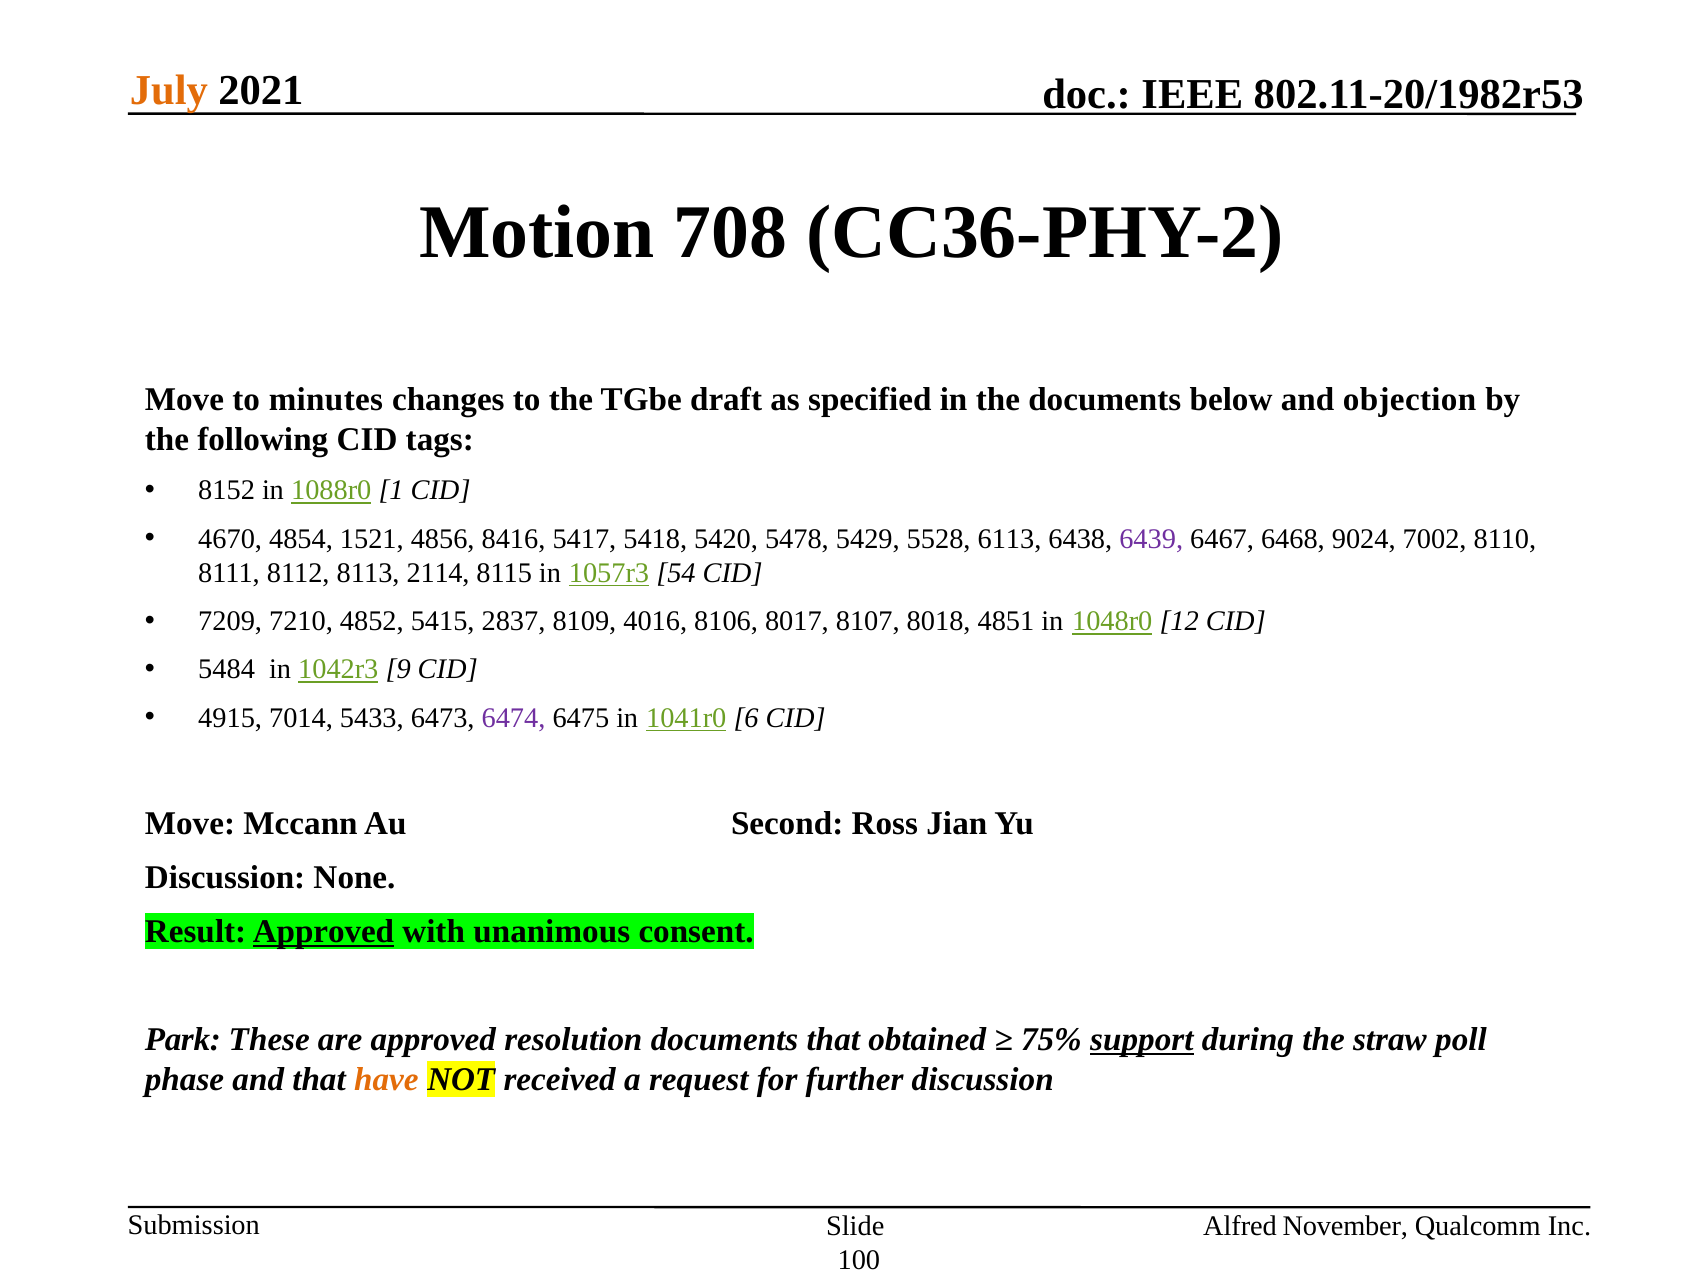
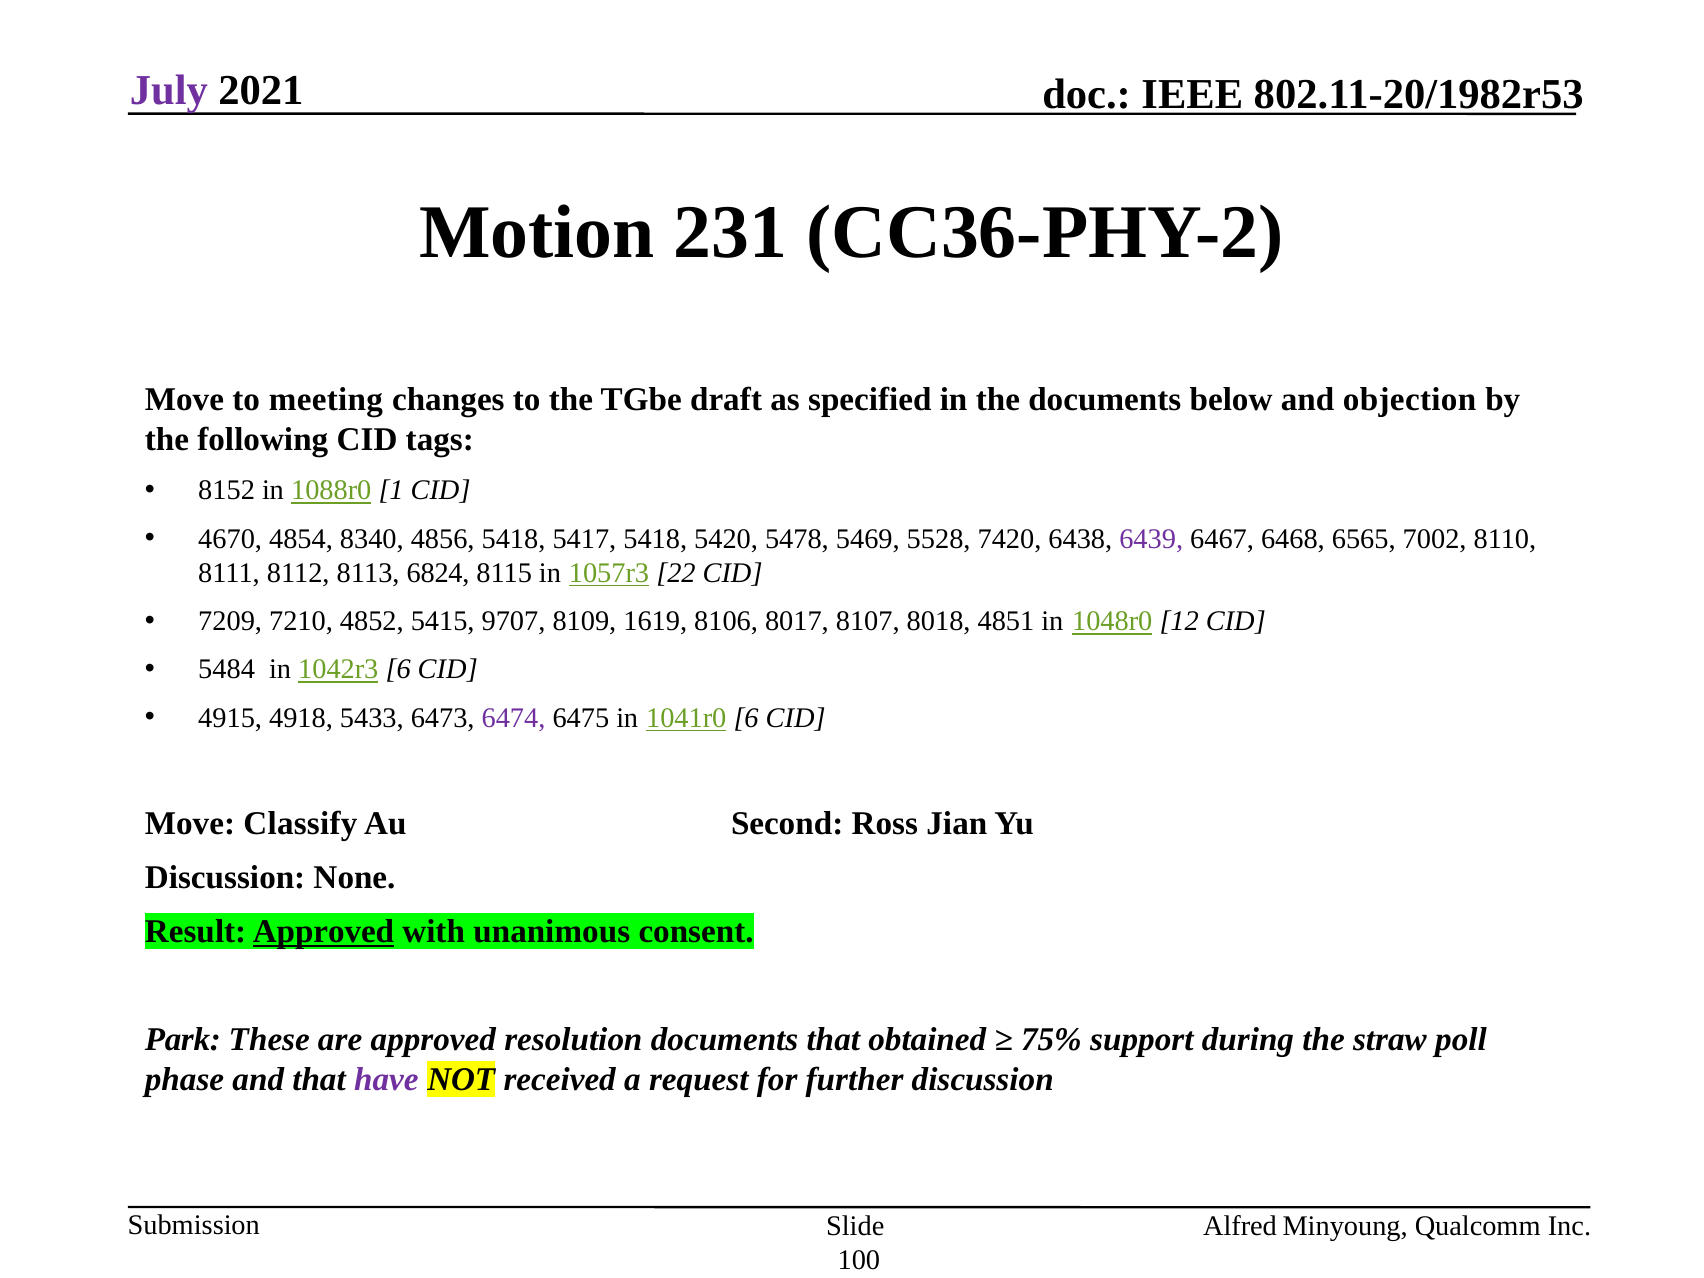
July colour: orange -> purple (169, 90)
708: 708 -> 231 (731, 232)
minutes: minutes -> meeting (326, 400)
1521: 1521 -> 8340 (372, 539)
4856 8416: 8416 -> 5418 (514, 539)
5429: 5429 -> 5469 (868, 539)
6113: 6113 -> 7420 (1010, 539)
9024: 9024 -> 6565 (1364, 539)
2114: 2114 -> 6824 (438, 573)
54: 54 -> 22 (676, 573)
2837: 2837 -> 9707 (514, 621)
4016: 4016 -> 1619 (655, 621)
1042r3 9: 9 -> 6 (398, 670)
7014: 7014 -> 4918 (301, 718)
Mccann: Mccann -> Classify (300, 823)
support underline: present -> none (1142, 1039)
have colour: orange -> purple (386, 1079)
November: November -> Minyoung (1345, 1226)
